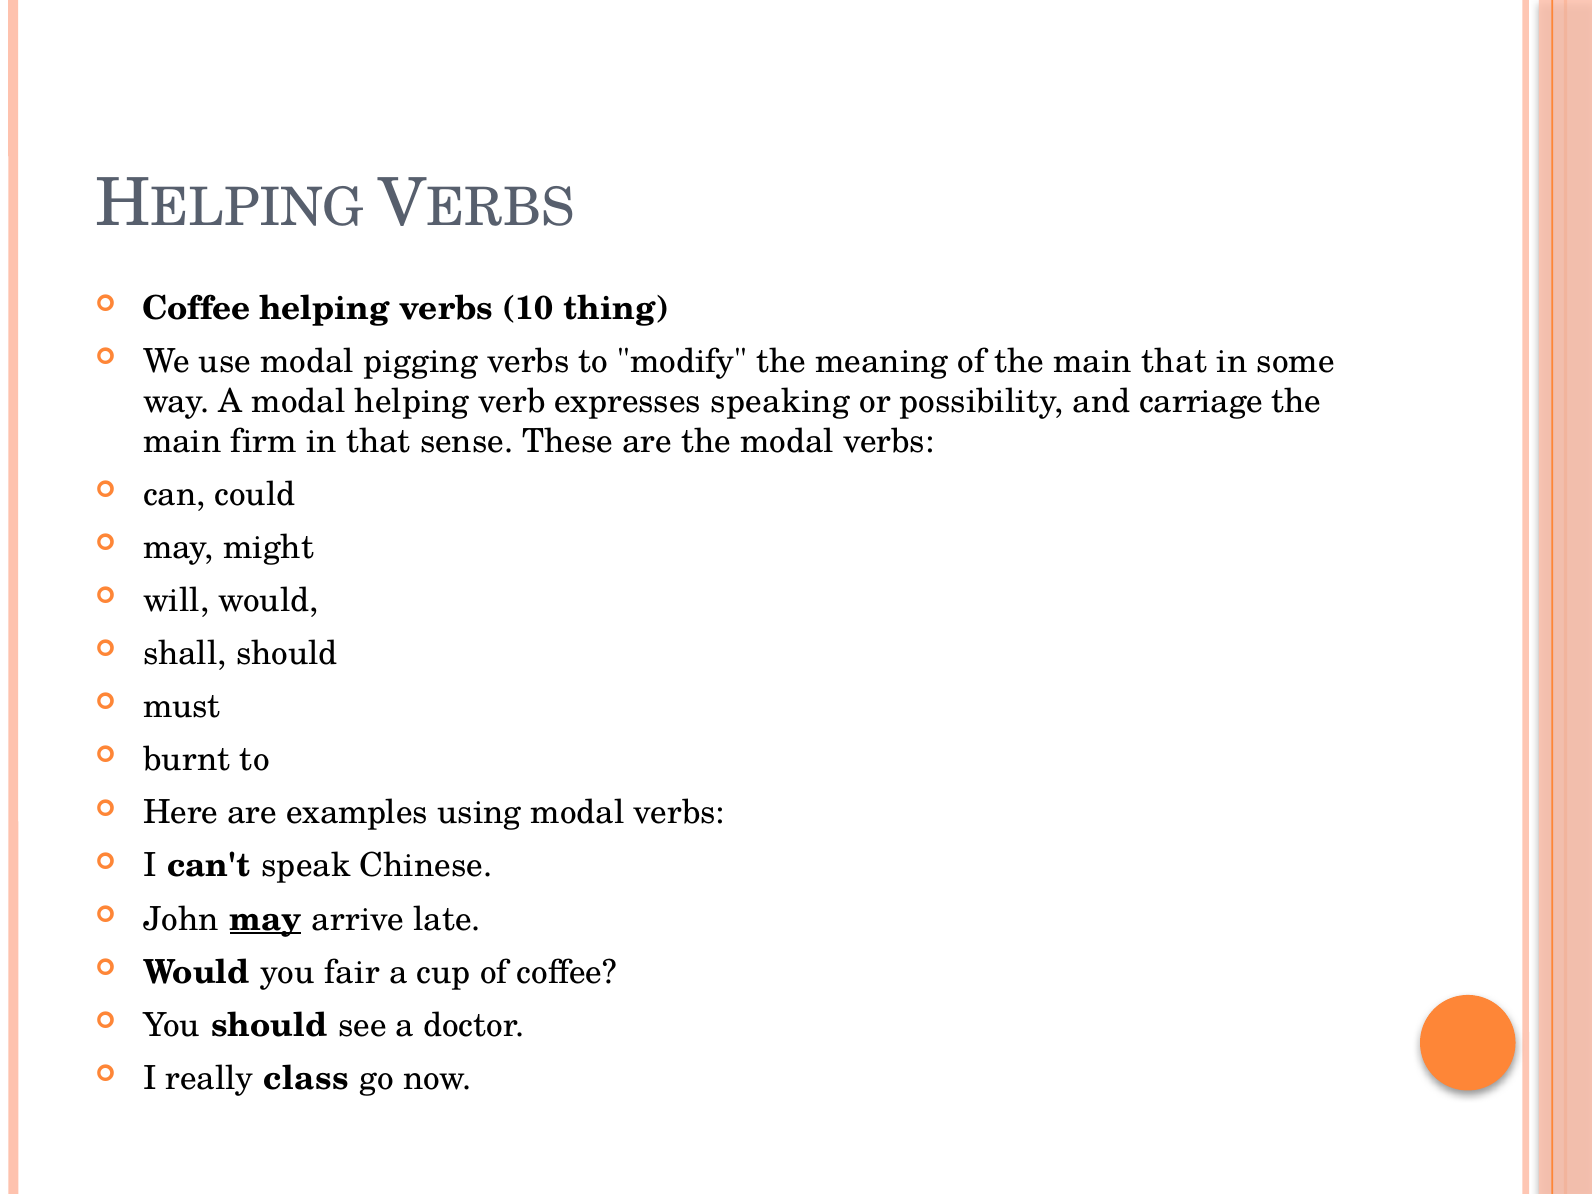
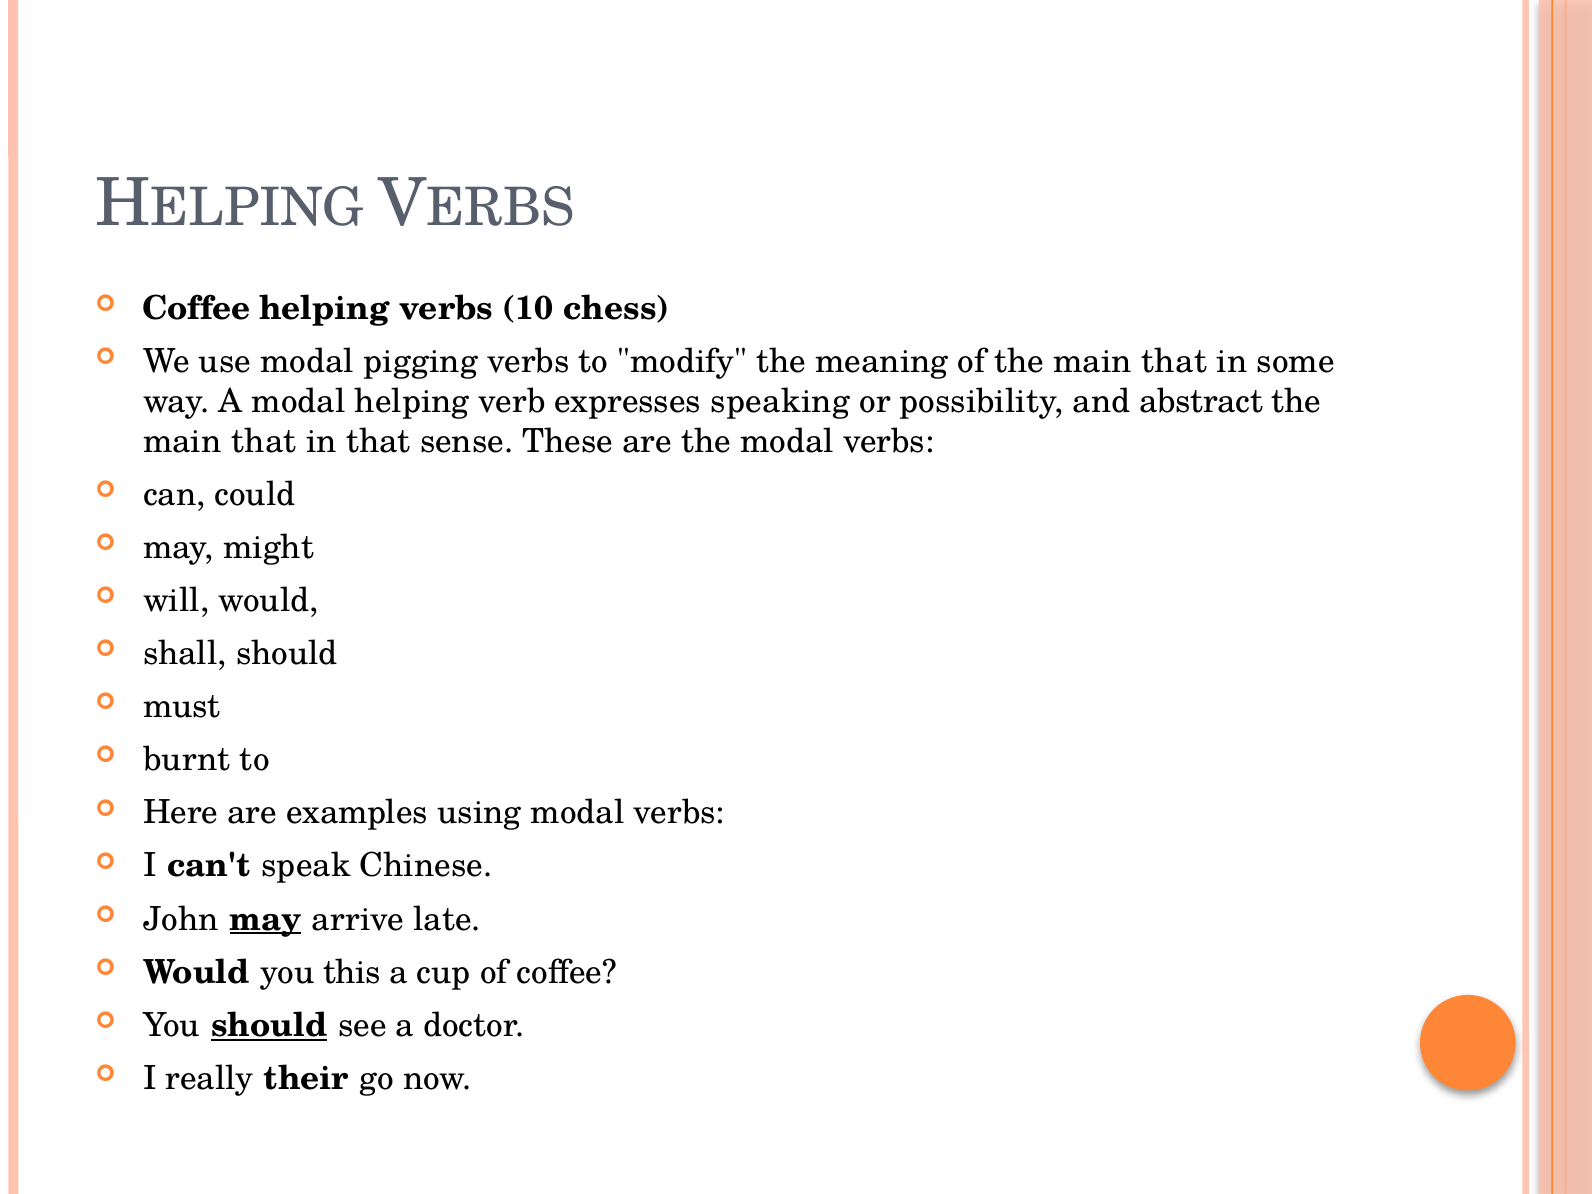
thing: thing -> chess (616, 309)
carriage: carriage -> abstract (1201, 402)
firm: firm -> that (264, 441)
fair: fair -> this (352, 972)
should underline: none -> present (269, 1025)
class: class -> their (306, 1078)
